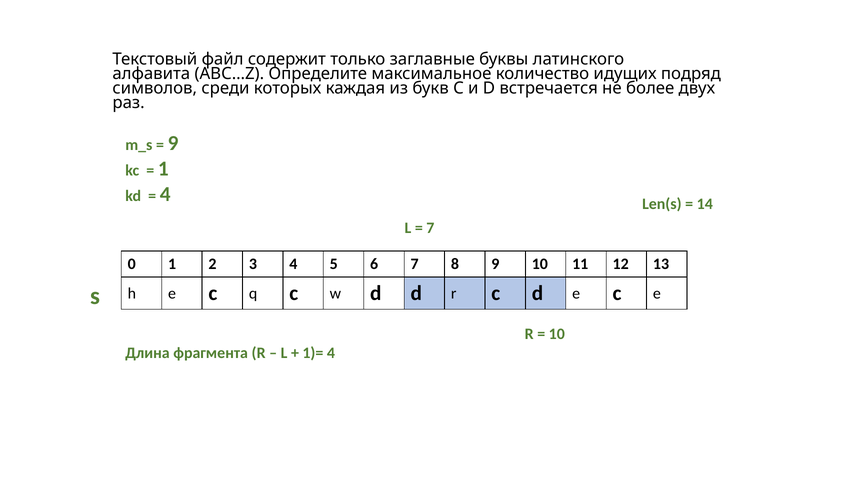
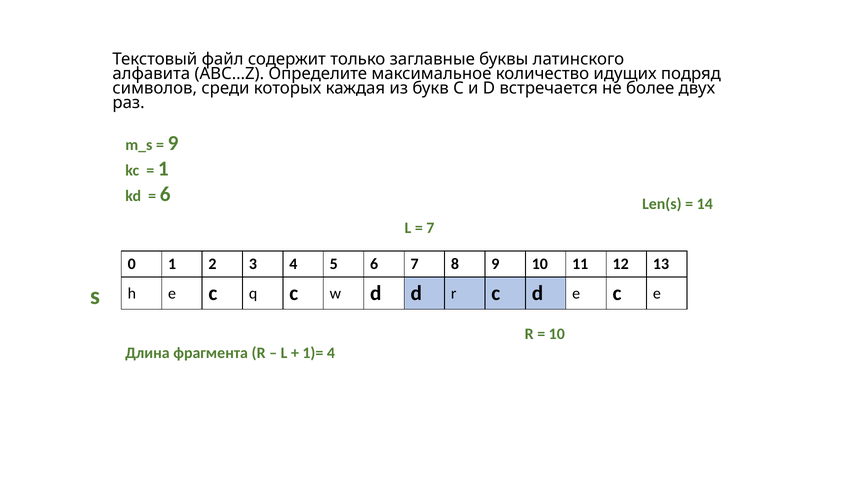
4: 4 -> 6 (165, 194)
